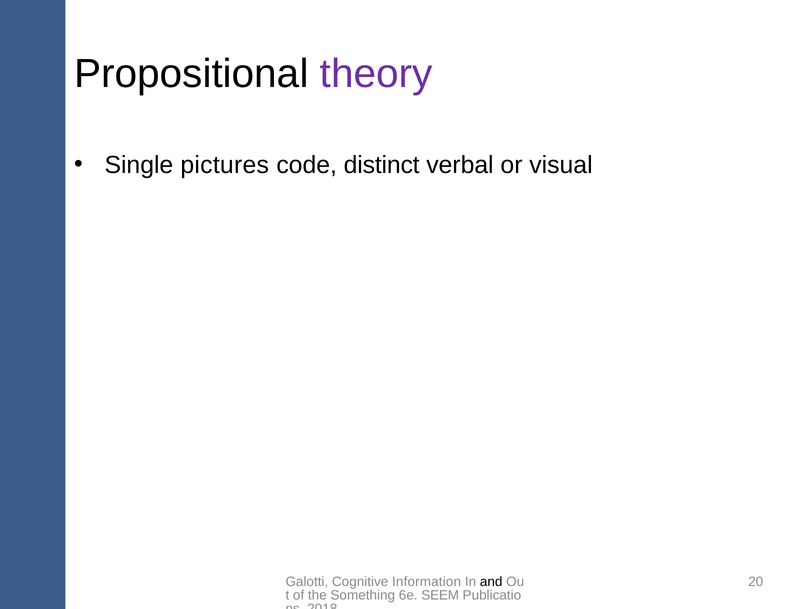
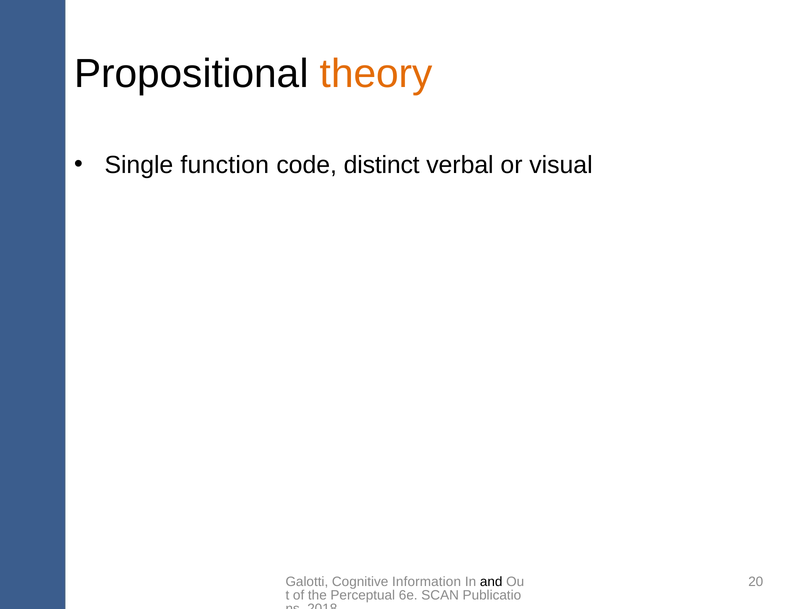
theory colour: purple -> orange (376, 74)
pictures: pictures -> function (225, 165)
Something: Something -> Perceptual (363, 595)
SEEM: SEEM -> SCAN (440, 595)
